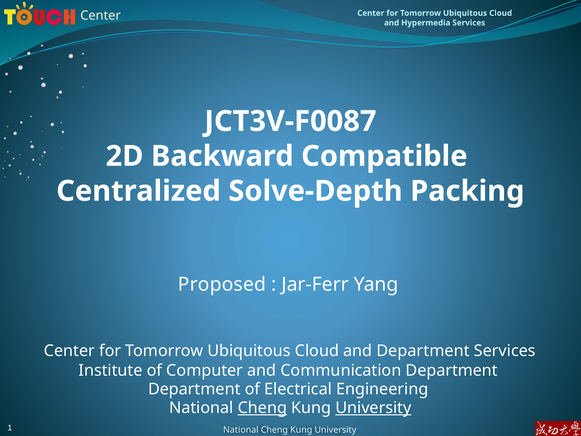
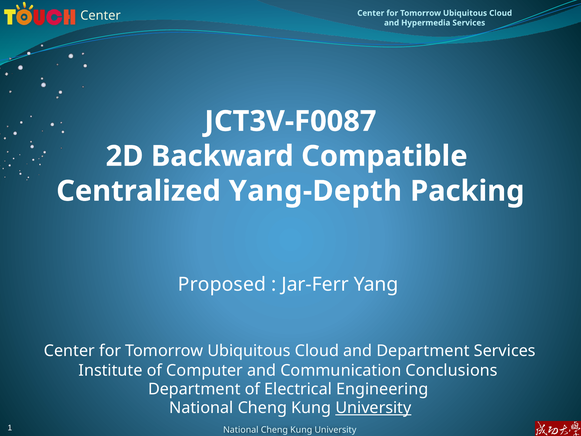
Solve-Depth: Solve-Depth -> Yang-Depth (315, 191)
Communication Department: Department -> Conclusions (452, 370)
Cheng underline: present -> none (262, 408)
